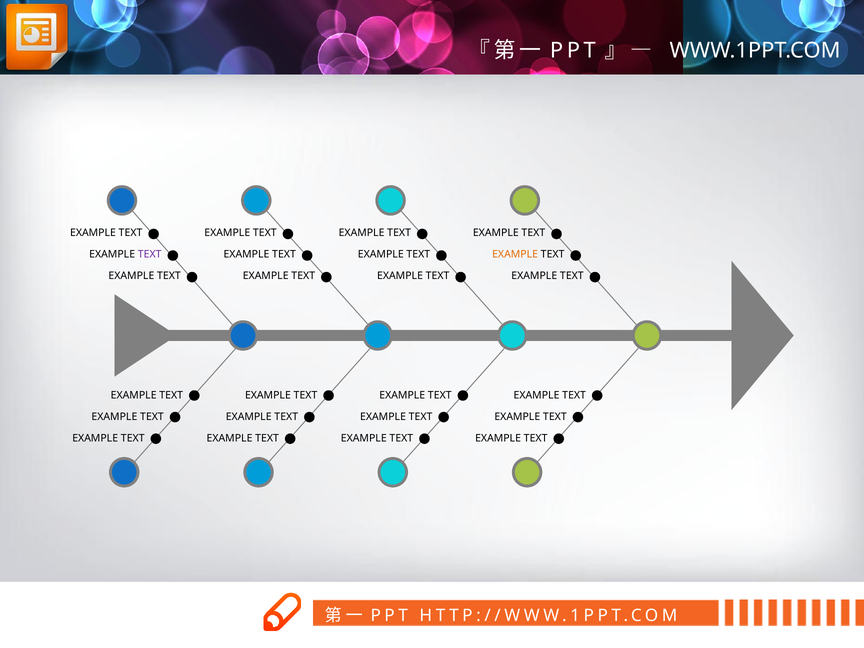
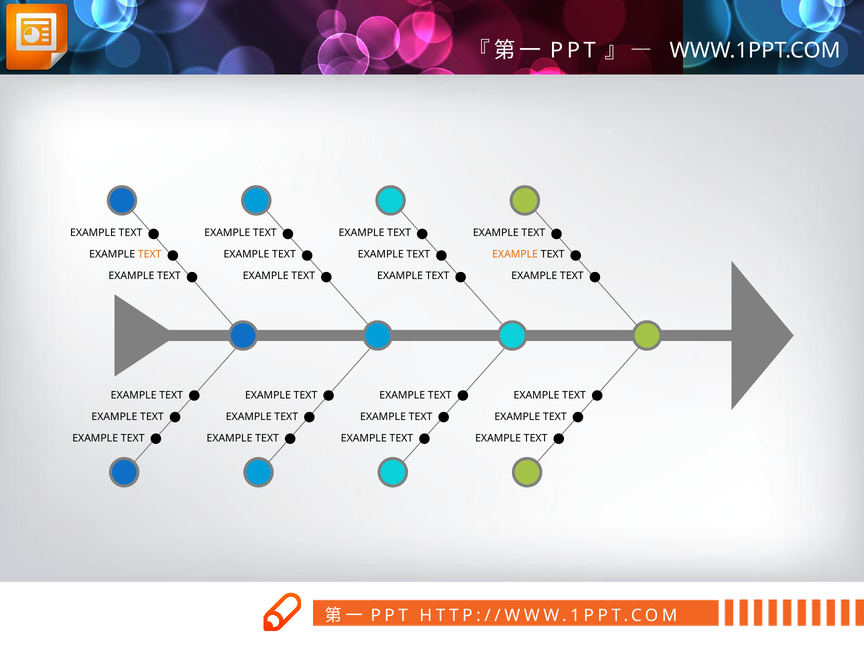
TEXT colour: purple -> orange (150, 254)
